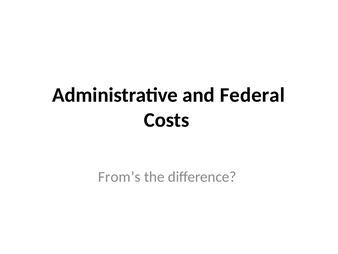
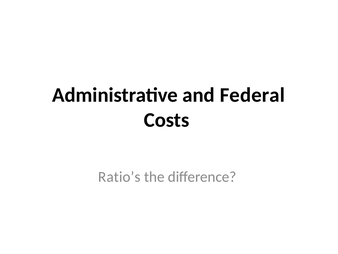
From’s: From’s -> Ratio’s (119, 176)
